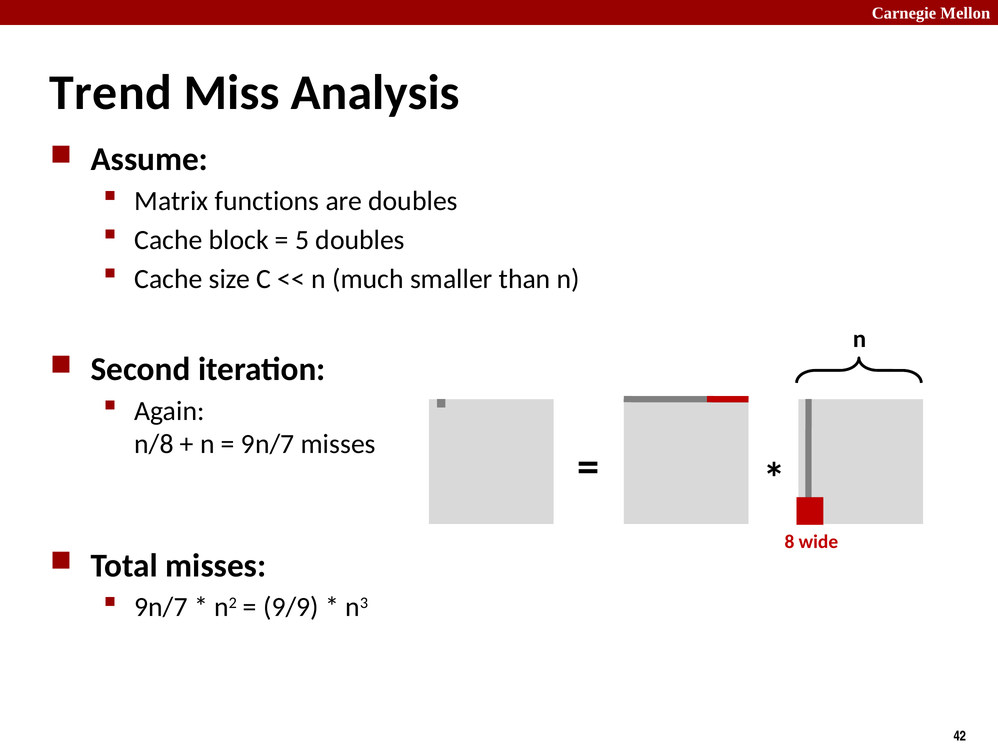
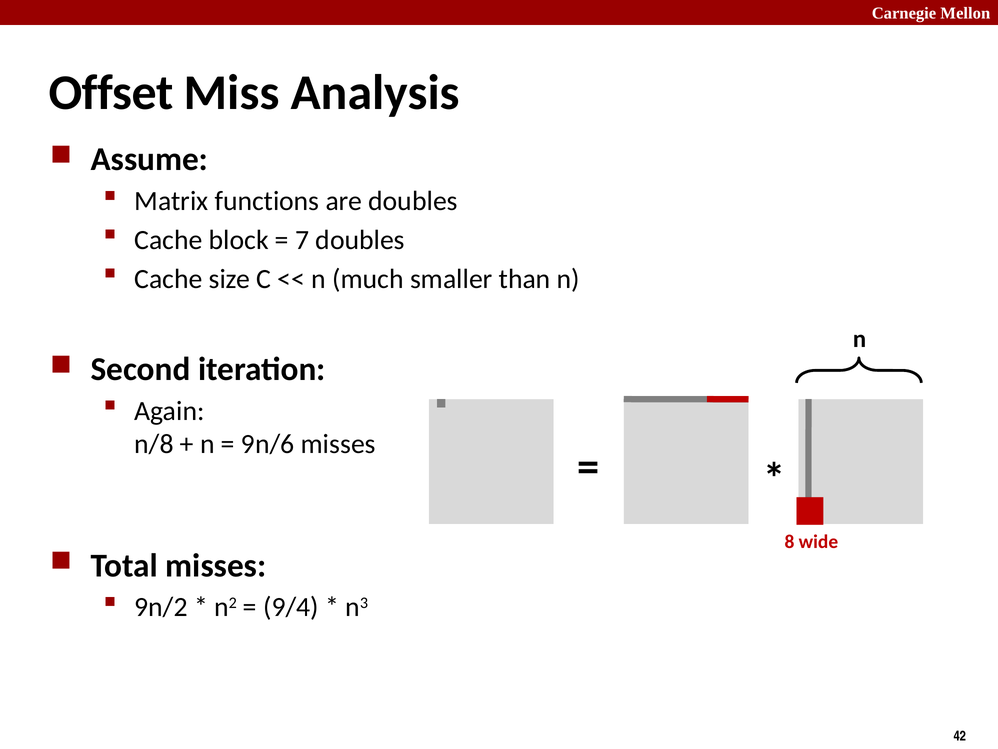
Trend: Trend -> Offset (111, 93)
5: 5 -> 7 (302, 240)
9n/7: 9n/7 -> 9n/6 (268, 444)
9n/7: 9n/7 -> 9n/2 (161, 607)
9/9: 9/9 -> 9/4 (291, 607)
